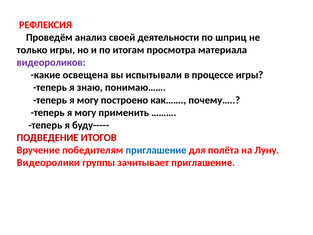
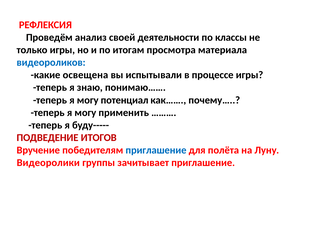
шприц: шприц -> классы (231, 37)
видеороликов colour: purple -> blue (51, 62)
построено: построено -> потенциал (125, 100)
